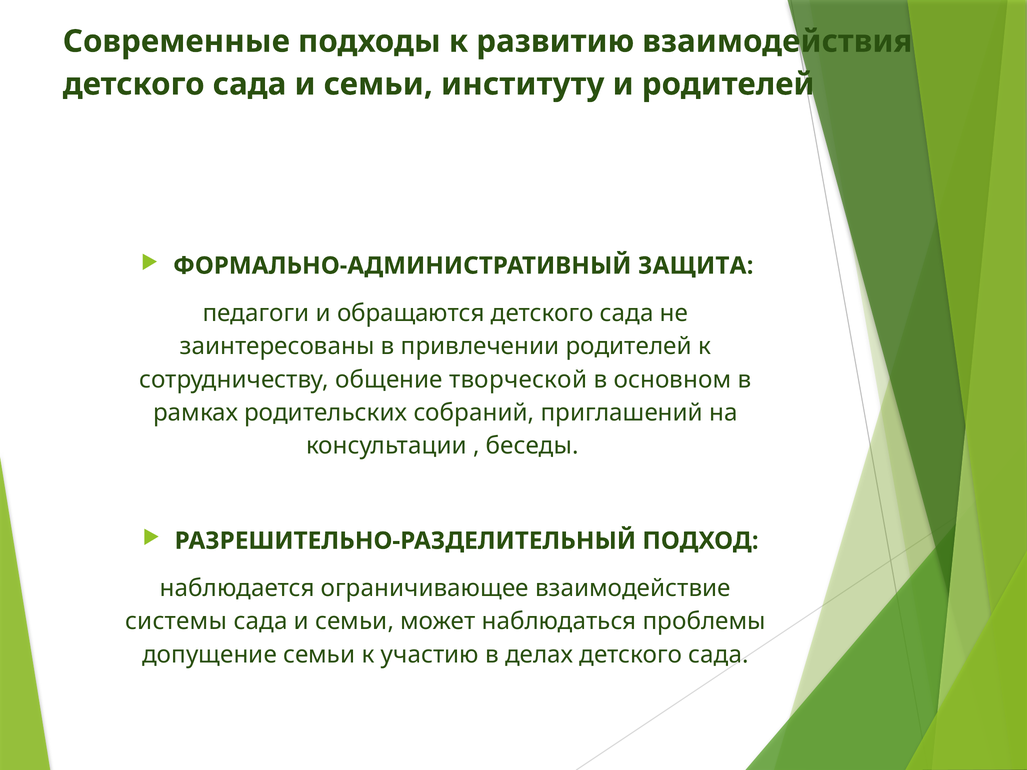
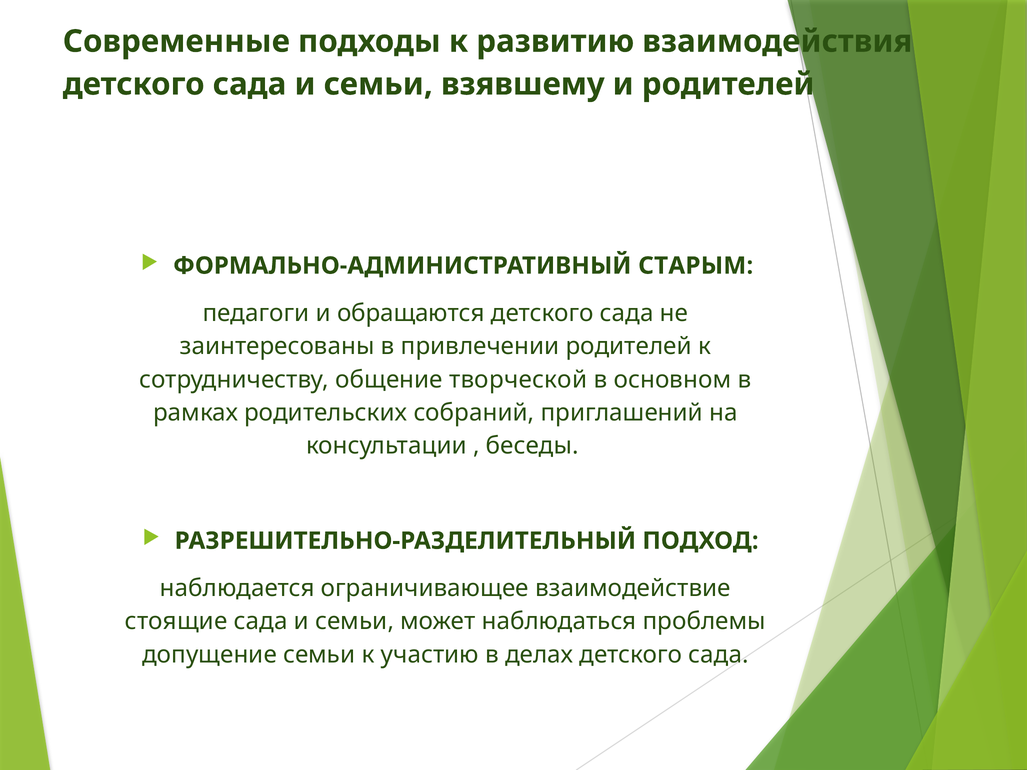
институту: институту -> взявшему (523, 84)
ЗАЩИТА: ЗАЩИТА -> СТАРЫМ (696, 266)
системы: системы -> стоящие (176, 622)
